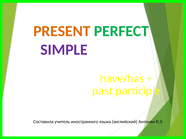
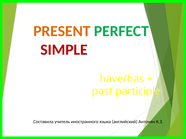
SIMPLE colour: purple -> red (64, 50)
